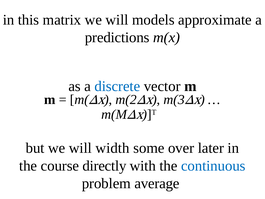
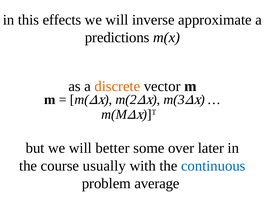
matrix: matrix -> effects (62, 20)
models: models -> inverse (153, 20)
discrete colour: blue -> orange (117, 86)
width: width -> better (112, 148)
directly: directly -> usually (104, 166)
